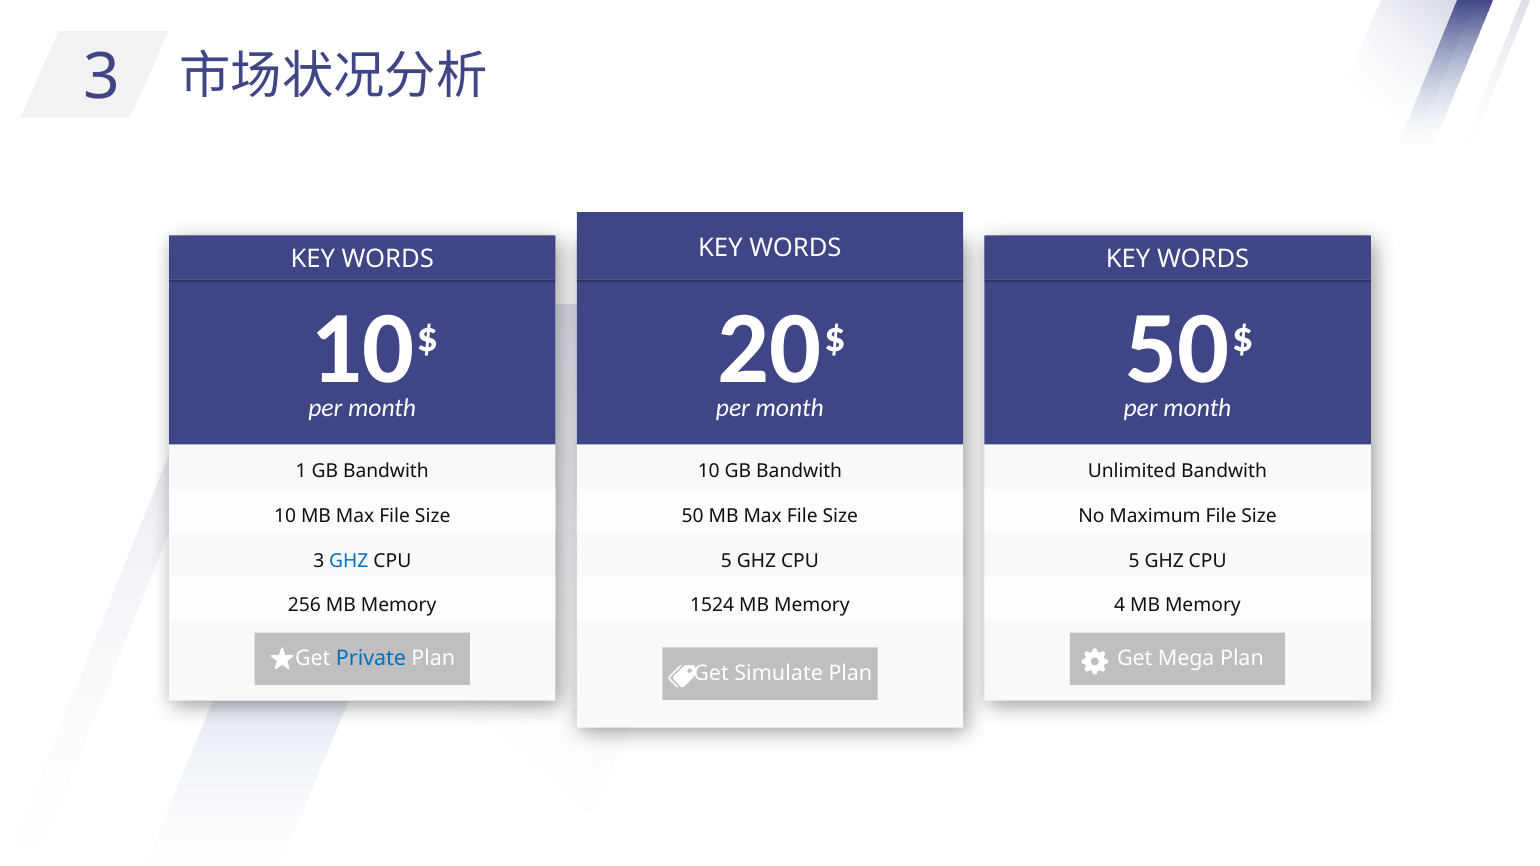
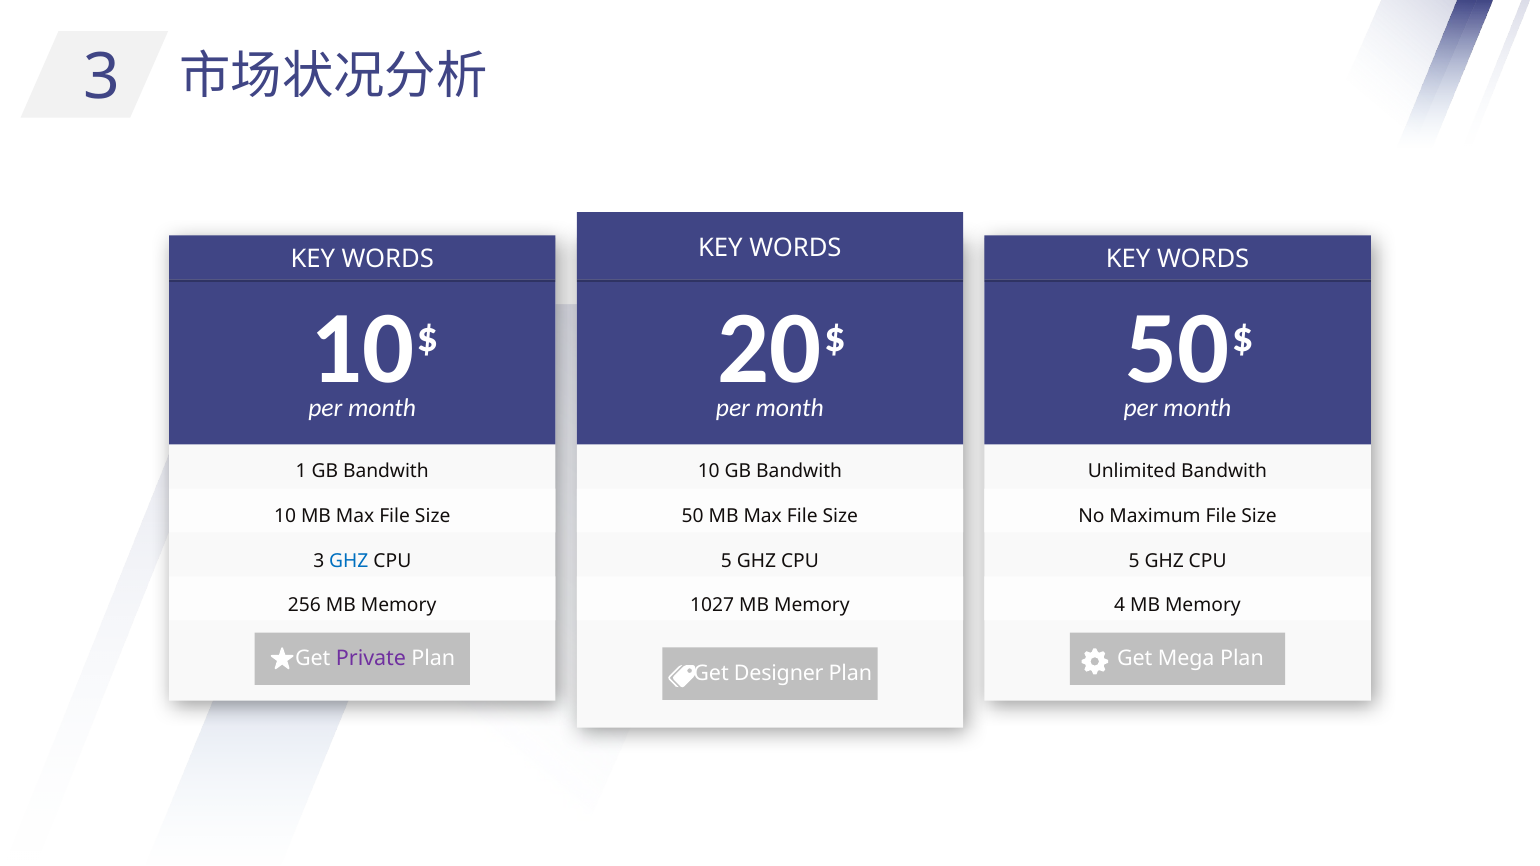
1524: 1524 -> 1027 (712, 605)
Private colour: blue -> purple (371, 659)
Simulate: Simulate -> Designer (779, 674)
